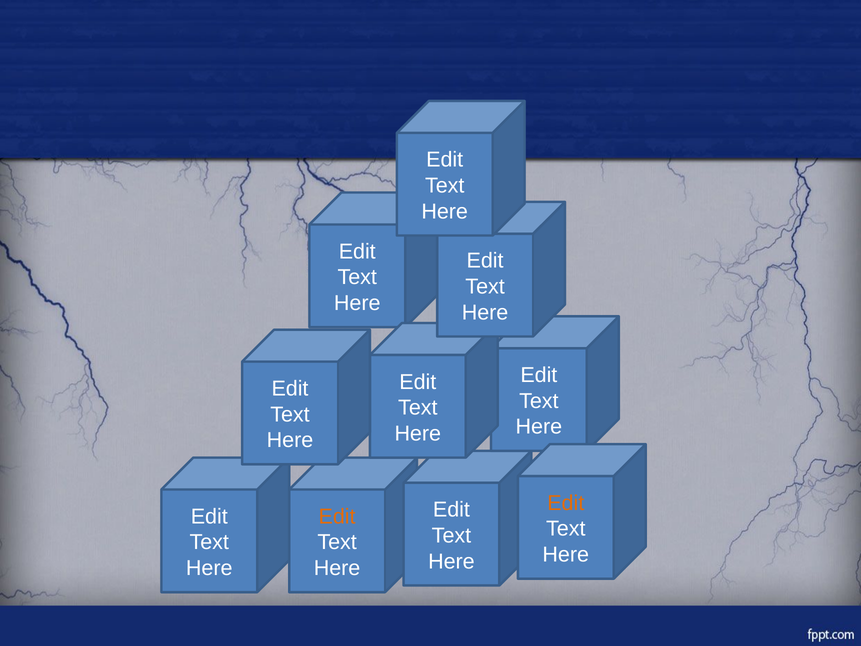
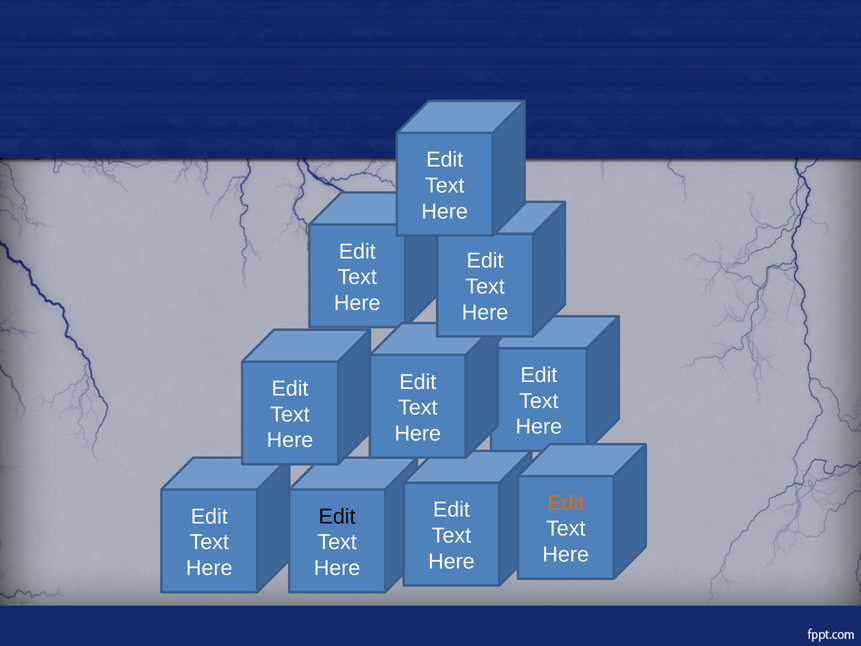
Edit colour: orange -> black (337, 516)
